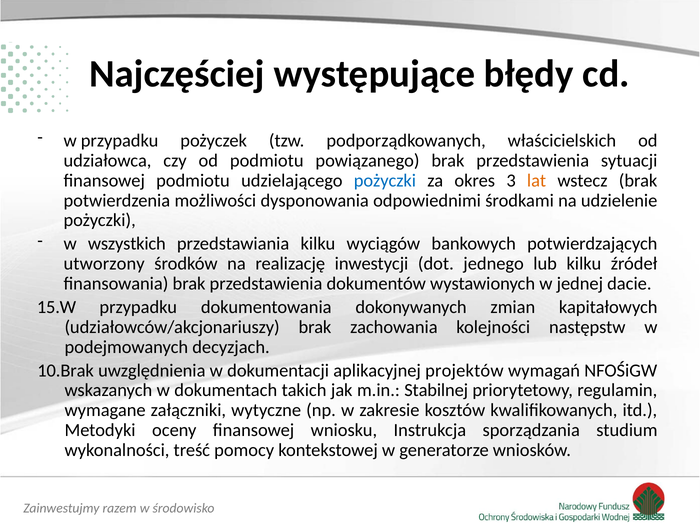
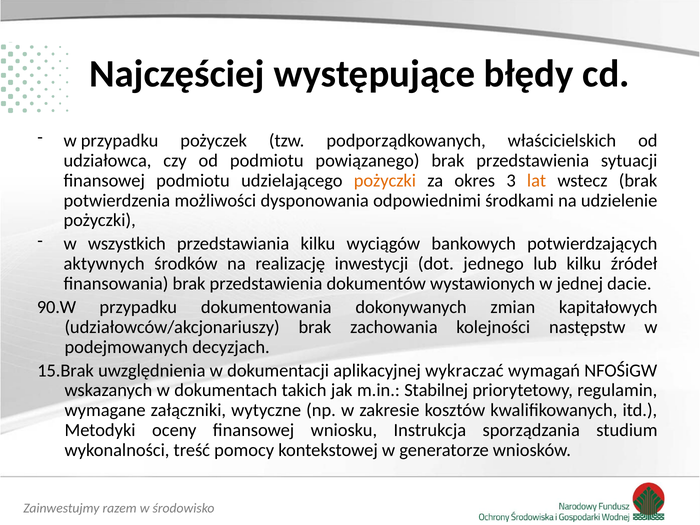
pożyczki colour: blue -> orange (385, 180)
utworzony: utworzony -> aktywnych (104, 264)
15.W: 15.W -> 90.W (57, 307)
10.Brak: 10.Brak -> 15.Brak (66, 370)
projektów: projektów -> wykraczać (464, 370)
